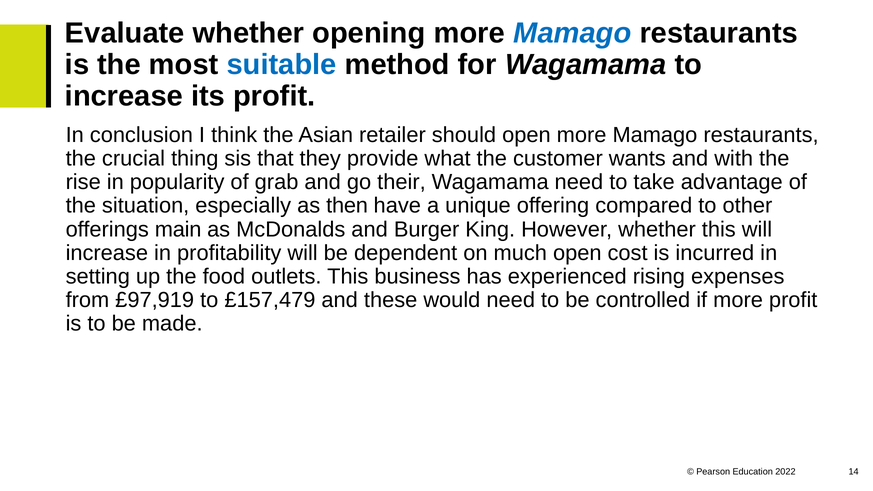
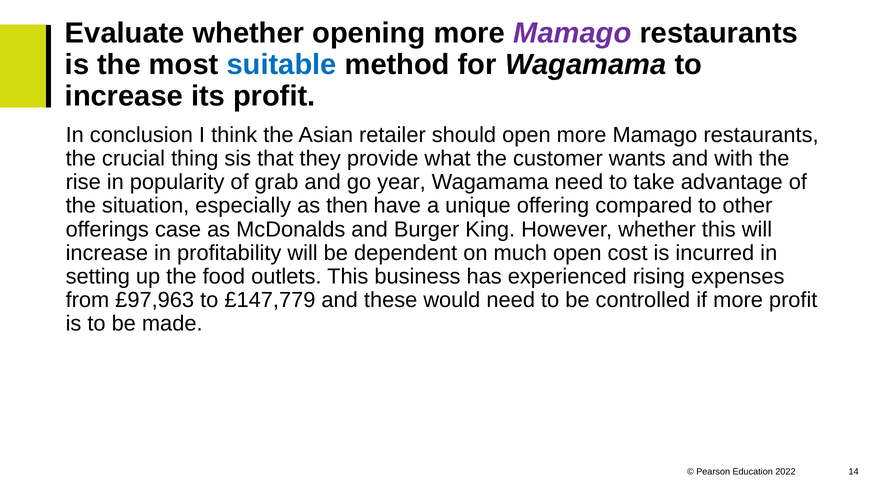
Mamago colour: blue -> purple (572, 33)
their: their -> year (401, 182)
main: main -> case (178, 229)
£97,919: £97,919 -> £97,963 (155, 300)
£157,479: £157,479 -> £147,779 (270, 300)
